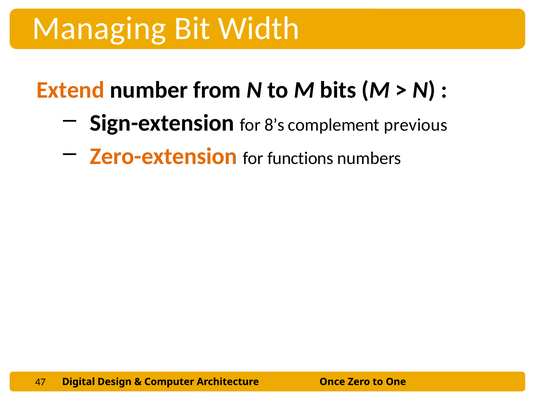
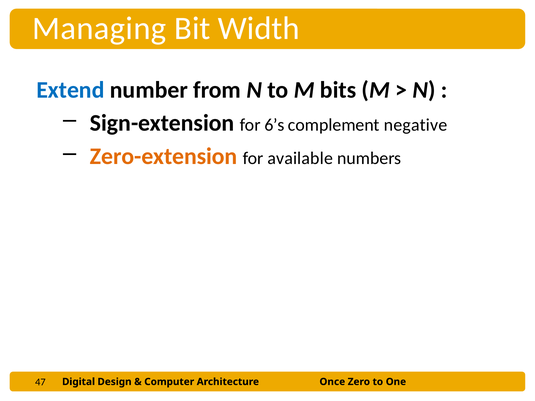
Extend colour: orange -> blue (70, 90)
8’s: 8’s -> 6’s (274, 125)
previous: previous -> negative (416, 125)
functions: functions -> available (300, 158)
